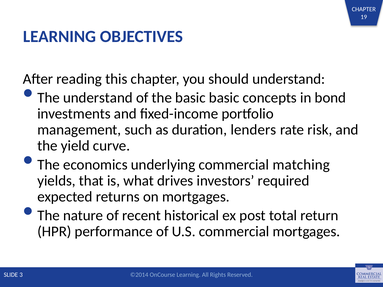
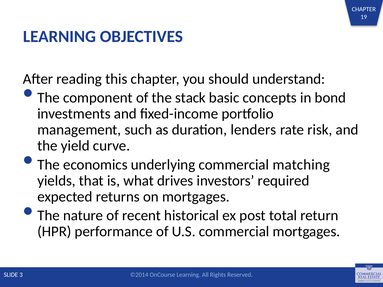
The understand: understand -> component (98, 98)
the basic: basic -> stack (190, 98)
